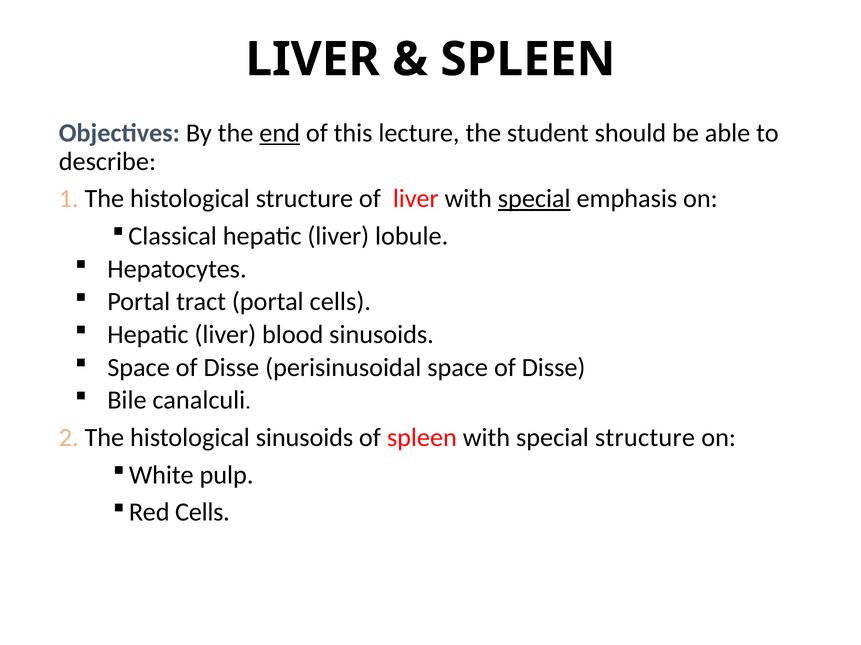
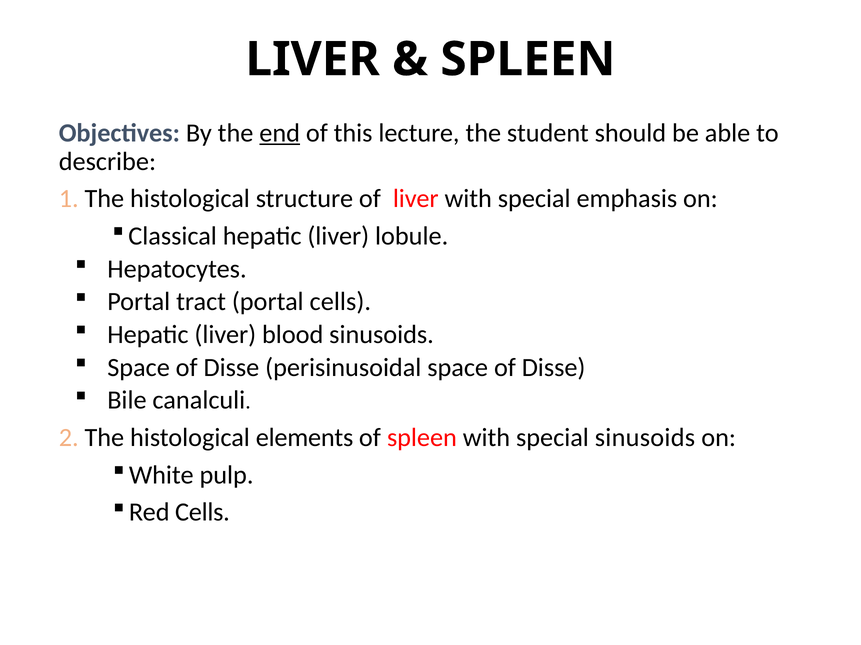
special underline: present -> none (534, 199)
histological sinusoids: sinusoids -> elements (305, 438)
special structure: structure -> sinusoids (645, 438)
